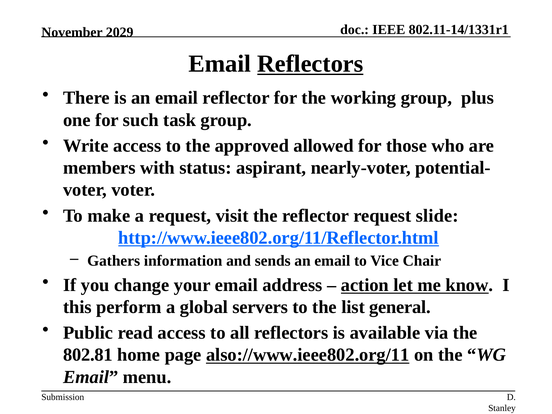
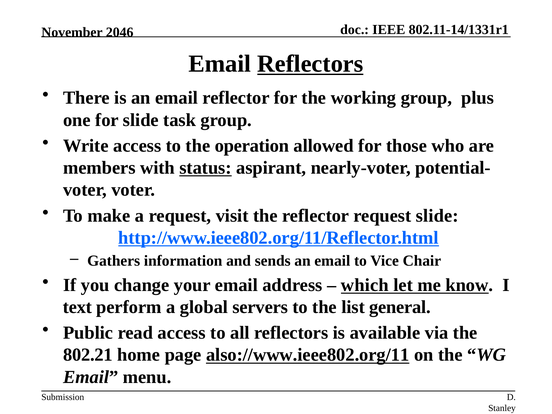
2029: 2029 -> 2046 (120, 32)
for such: such -> slide (141, 120)
approved: approved -> operation (252, 146)
status underline: none -> present (205, 168)
action: action -> which (365, 285)
this: this -> text (77, 307)
802.81: 802.81 -> 802.21 (88, 355)
